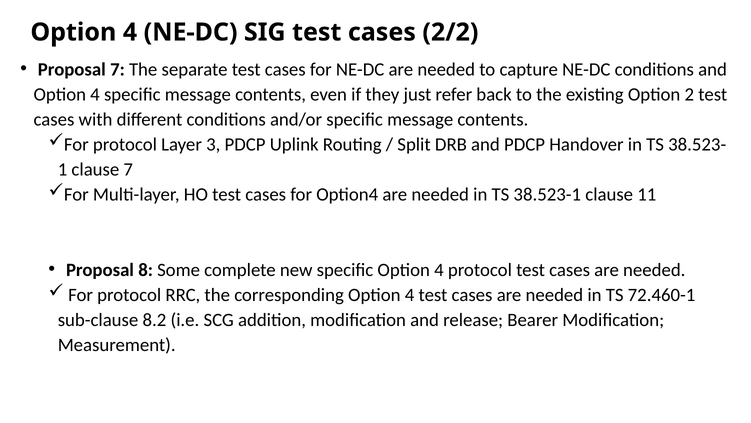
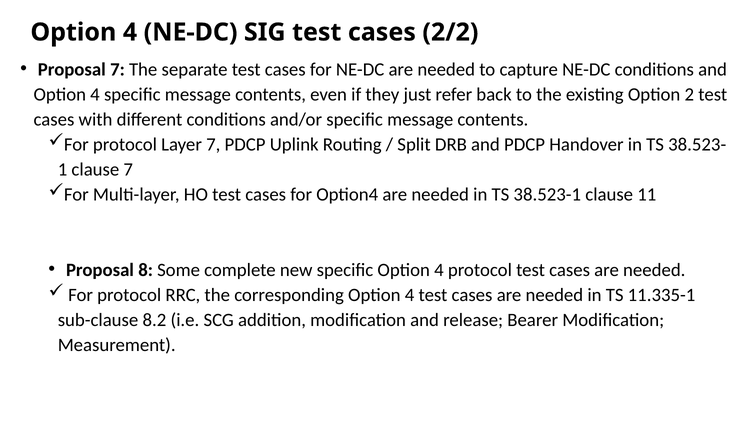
Layer 3: 3 -> 7 (213, 144)
72.460-1: 72.460-1 -> 11.335-1 (662, 295)
